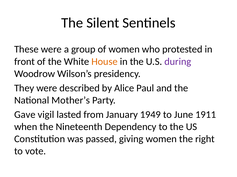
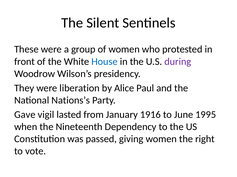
House colour: orange -> blue (104, 62)
described: described -> liberation (80, 88)
Mother’s: Mother’s -> Nations’s (71, 101)
1949: 1949 -> 1916 (150, 115)
1911: 1911 -> 1995 (206, 115)
